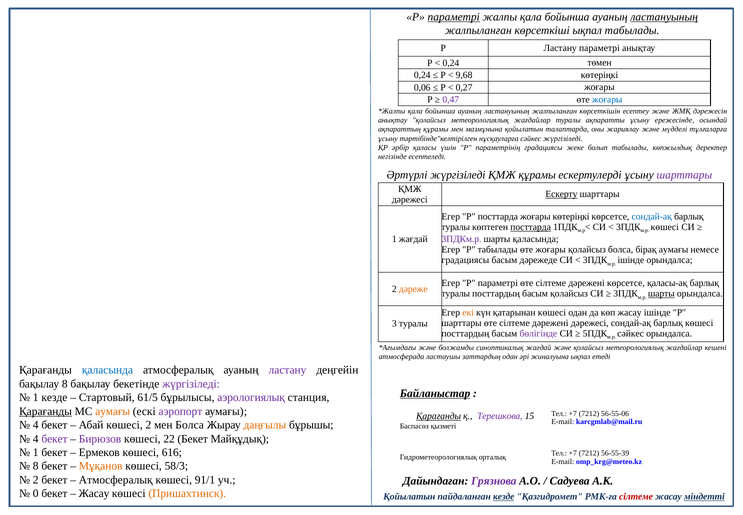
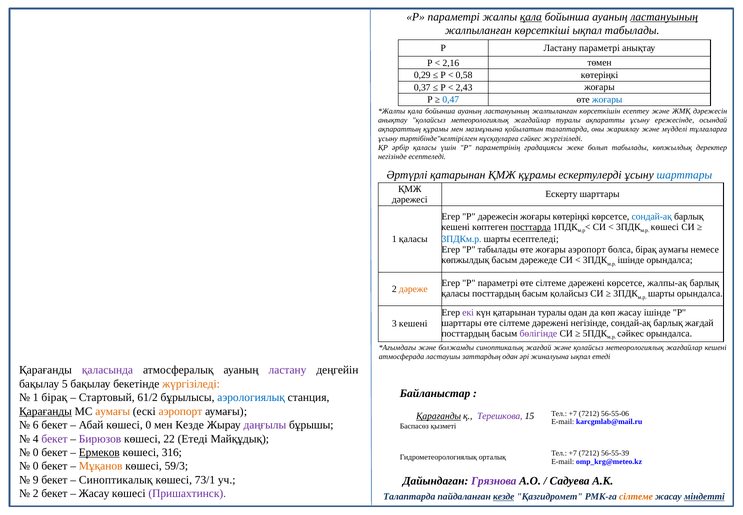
параметрі underline: present -> none (454, 17)
қала underline: none -> present (531, 17)
0,24: 0,24 -> 2,16 (451, 63)
0,24: 0,24 -> 0,29 (422, 75)
9,68: 9,68 -> 0,58 (464, 75)
0,06: 0,06 -> 0,37 (422, 87)
0,27: 0,27 -> 2,43 (464, 87)
0,47 colour: purple -> blue (451, 100)
Әртүрлі жүргізіледі: жүргізіледі -> қатарынан (458, 175)
шарттары colour: purple -> blue (684, 175)
Ескерту underline: present -> none (561, 194)
Р посттарда: посттарда -> дәрежесін (498, 216)
туралы: туралы -> кешені (456, 227)
1 жағдай: жағдай -> қаласы (413, 239)
3ПДКм.р colour: purple -> blue (462, 239)
шарты қаласында: қаласында -> есептеледі (536, 239)
жоғары қолайсыз: қолайсыз -> аэропорт (587, 249)
градациясы: градациясы -> көпжылдық (465, 260)
қаласы-ақ: қаласы-ақ -> жалпы-ақ (667, 283)
туралы: туралы -> қаласы (456, 293)
шарты underline: present -> none (661, 293)
екі colour: orange -> purple (468, 312)
қатарынан көшесі: көшесі -> туралы (552, 312)
дәрежені дәрежесі: дәрежесі -> негізінде (590, 322)
барлық көшесі: көшесі -> жағдай (699, 322)
3 туралы: туралы -> кешені (413, 323)
қаласында colour: blue -> purple (107, 370)
бақылау 8: 8 -> 5 (65, 383)
жүргізіледі colour: purple -> orange (191, 383)
Байланыстар underline: present -> none (435, 393)
1 кезде: кезде -> бірақ (54, 397)
61/5: 61/5 -> 61/2 (148, 397)
аэрологиялық colour: purple -> blue (251, 397)
аэропорт colour: purple -> orange (180, 411)
4: 4 -> 6 (36, 425)
көшесі 2: 2 -> 0 (148, 425)
мен Болса: Болса -> Кезде (190, 425)
даңғылы colour: orange -> purple (265, 425)
22 Бекет: Бекет -> Етеді (193, 438)
1: 1 -> 0 (36, 452)
Ермеков underline: none -> present (99, 452)
616: 616 -> 316 (172, 452)
8: 8 -> 0 (36, 466)
58/3: 58/3 -> 59/3 (176, 466)
2: 2 -> 9 (36, 479)
Атмосфералық: Атмосфералық -> Синоптикалық (116, 479)
91/1: 91/1 -> 73/1 (205, 479)
0: 0 -> 2 (36, 493)
Пришахтинск colour: orange -> purple (187, 493)
Қойылатын: Қойылатын -> Талаптарда (409, 496)
сілтеме colour: red -> orange (636, 496)
